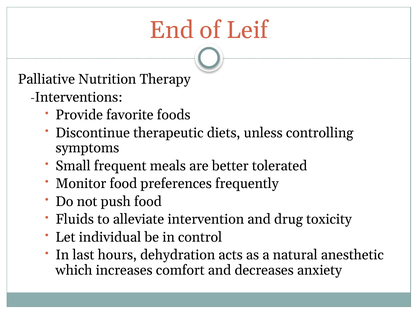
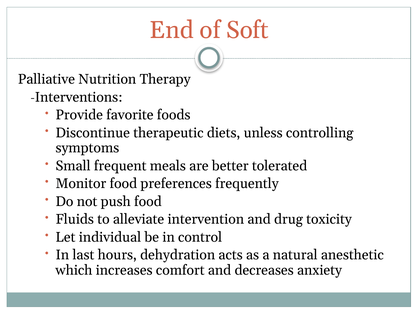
Leif: Leif -> Soft (247, 30)
